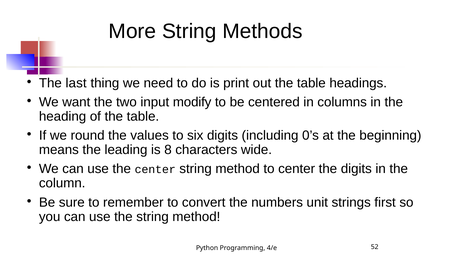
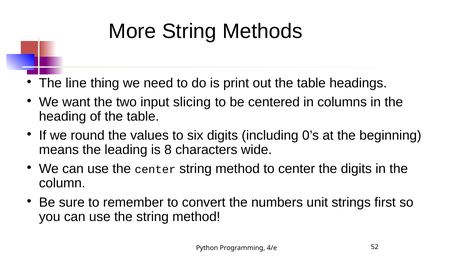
last: last -> line (76, 83)
modify: modify -> slicing (192, 102)
